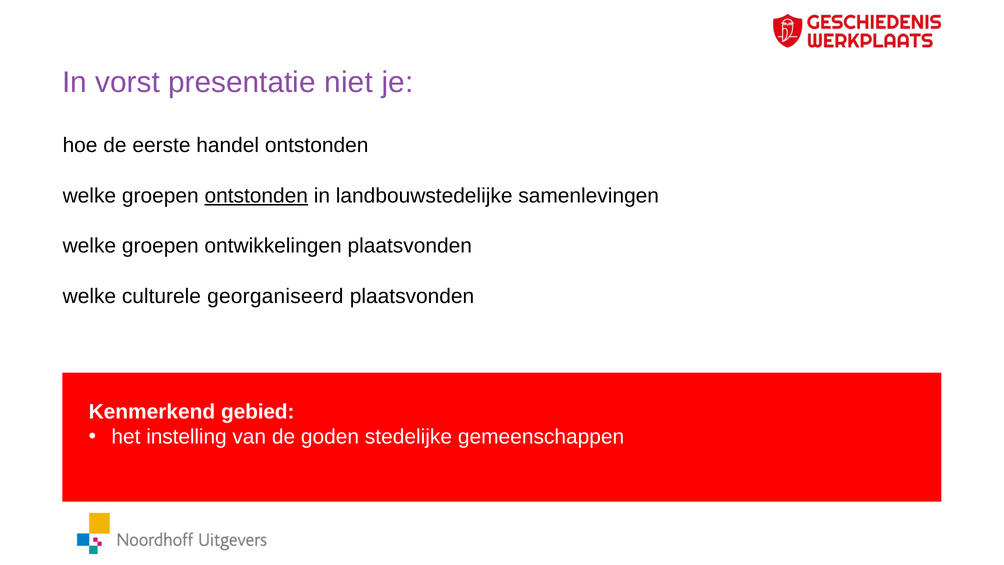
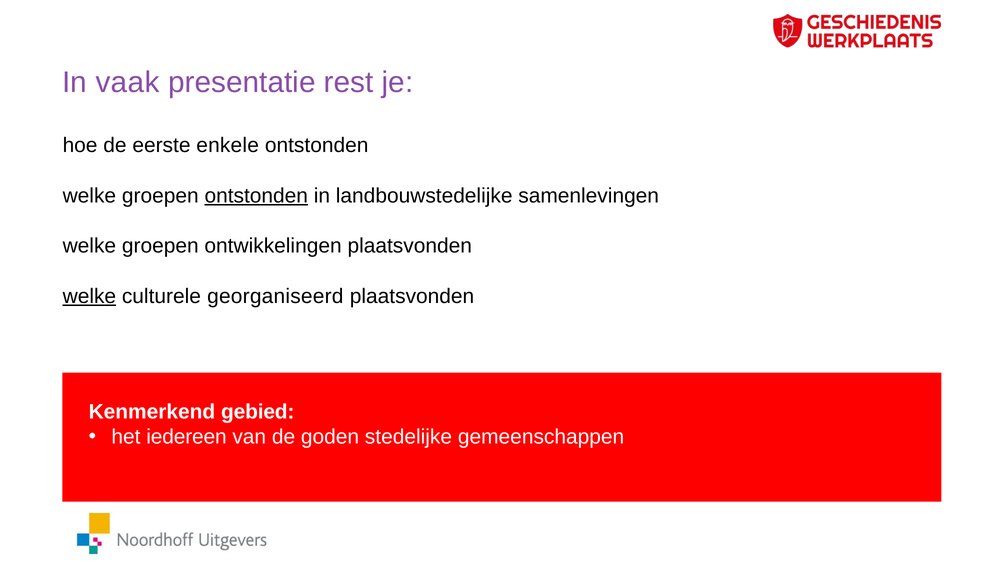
vorst: vorst -> vaak (128, 82)
niet: niet -> rest (349, 82)
handel: handel -> enkele (228, 146)
welke underline: none -> present (89, 296)
instelling: instelling -> iedereen (187, 437)
